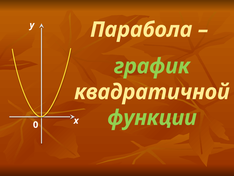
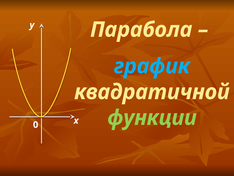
график colour: light green -> light blue (152, 66)
